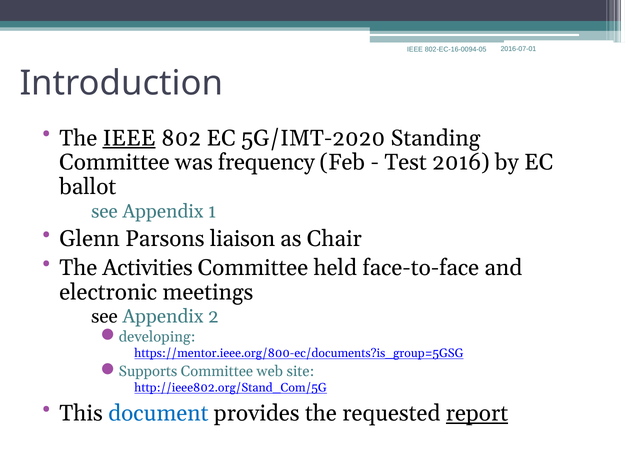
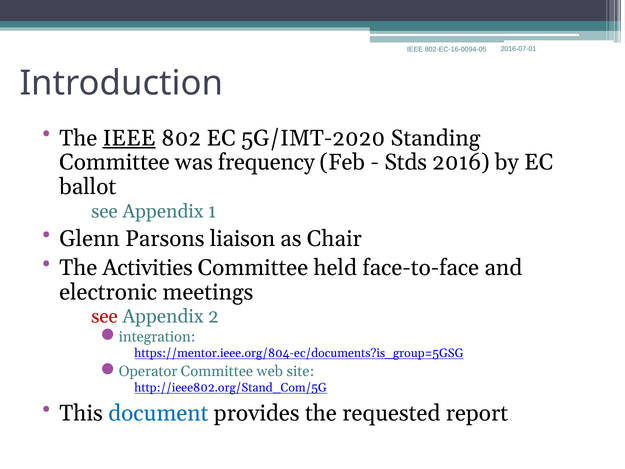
Test: Test -> Stds (406, 162)
see colour: black -> red (105, 317)
developing: developing -> integration (157, 337)
https://mentor.ieee.org/800-ec/documents?is_group=5GSG: https://mentor.ieee.org/800-ec/documents?is_group=5GSG -> https://mentor.ieee.org/804-ec/documents?is_group=5GSG (299, 353)
Supports: Supports -> Operator (148, 371)
report underline: present -> none (477, 413)
